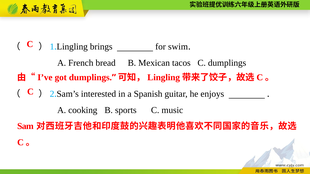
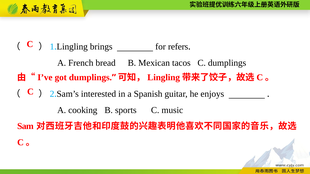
swim: swim -> refers (178, 47)
